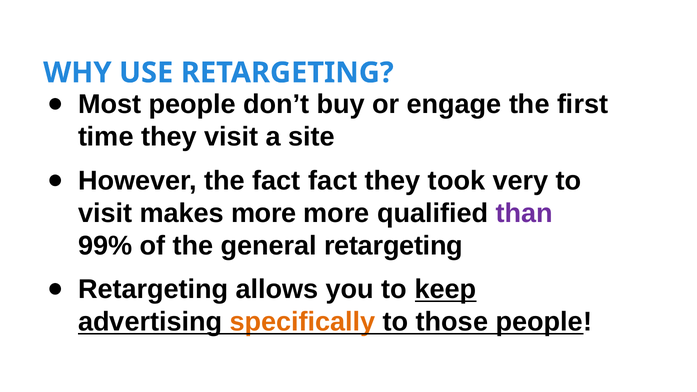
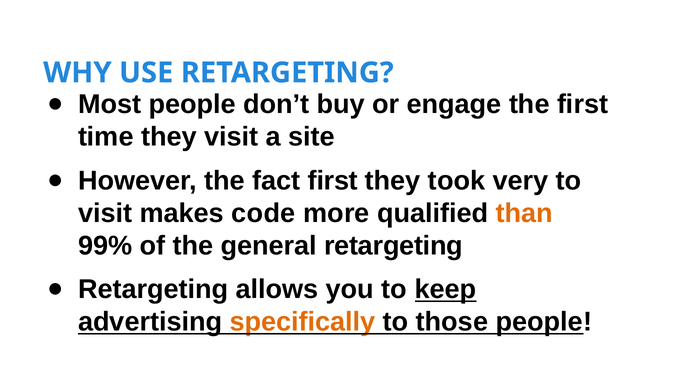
fact fact: fact -> first (333, 181)
makes more: more -> code (263, 213)
than colour: purple -> orange (524, 213)
